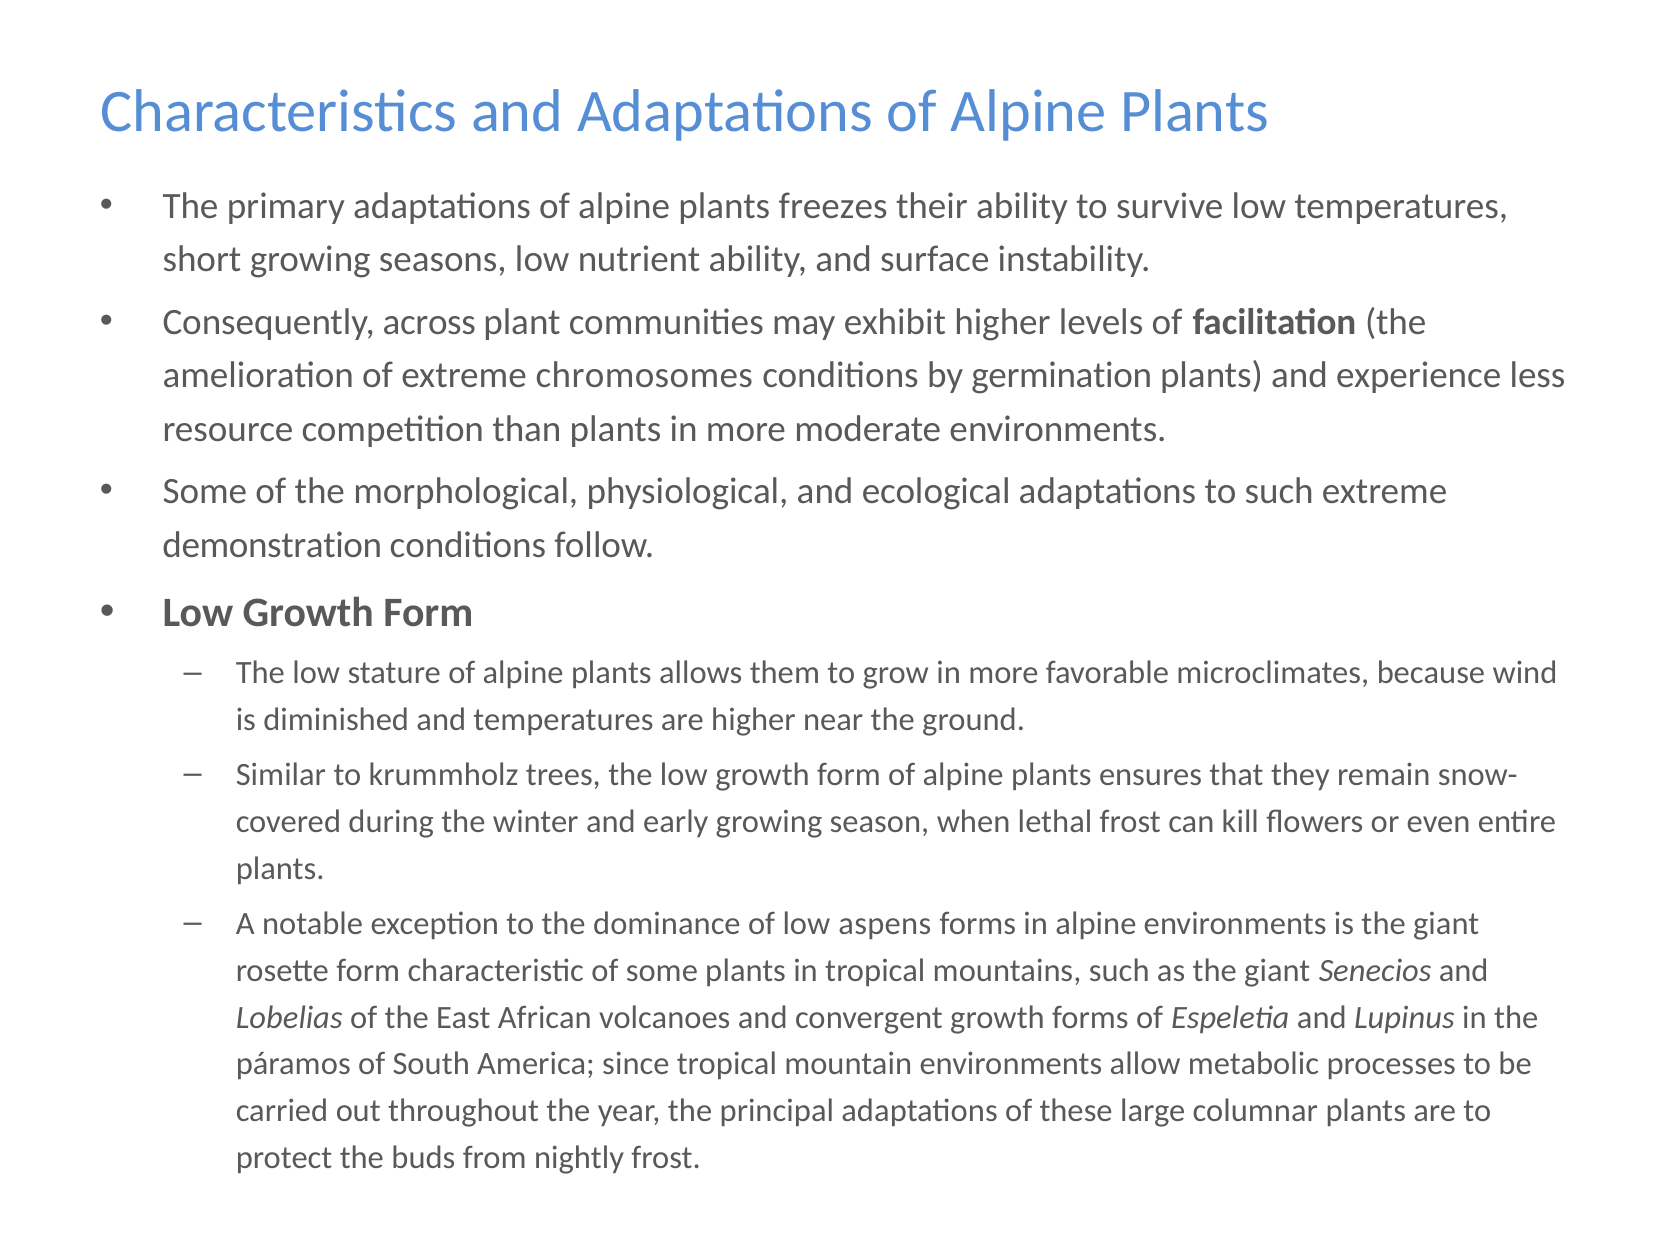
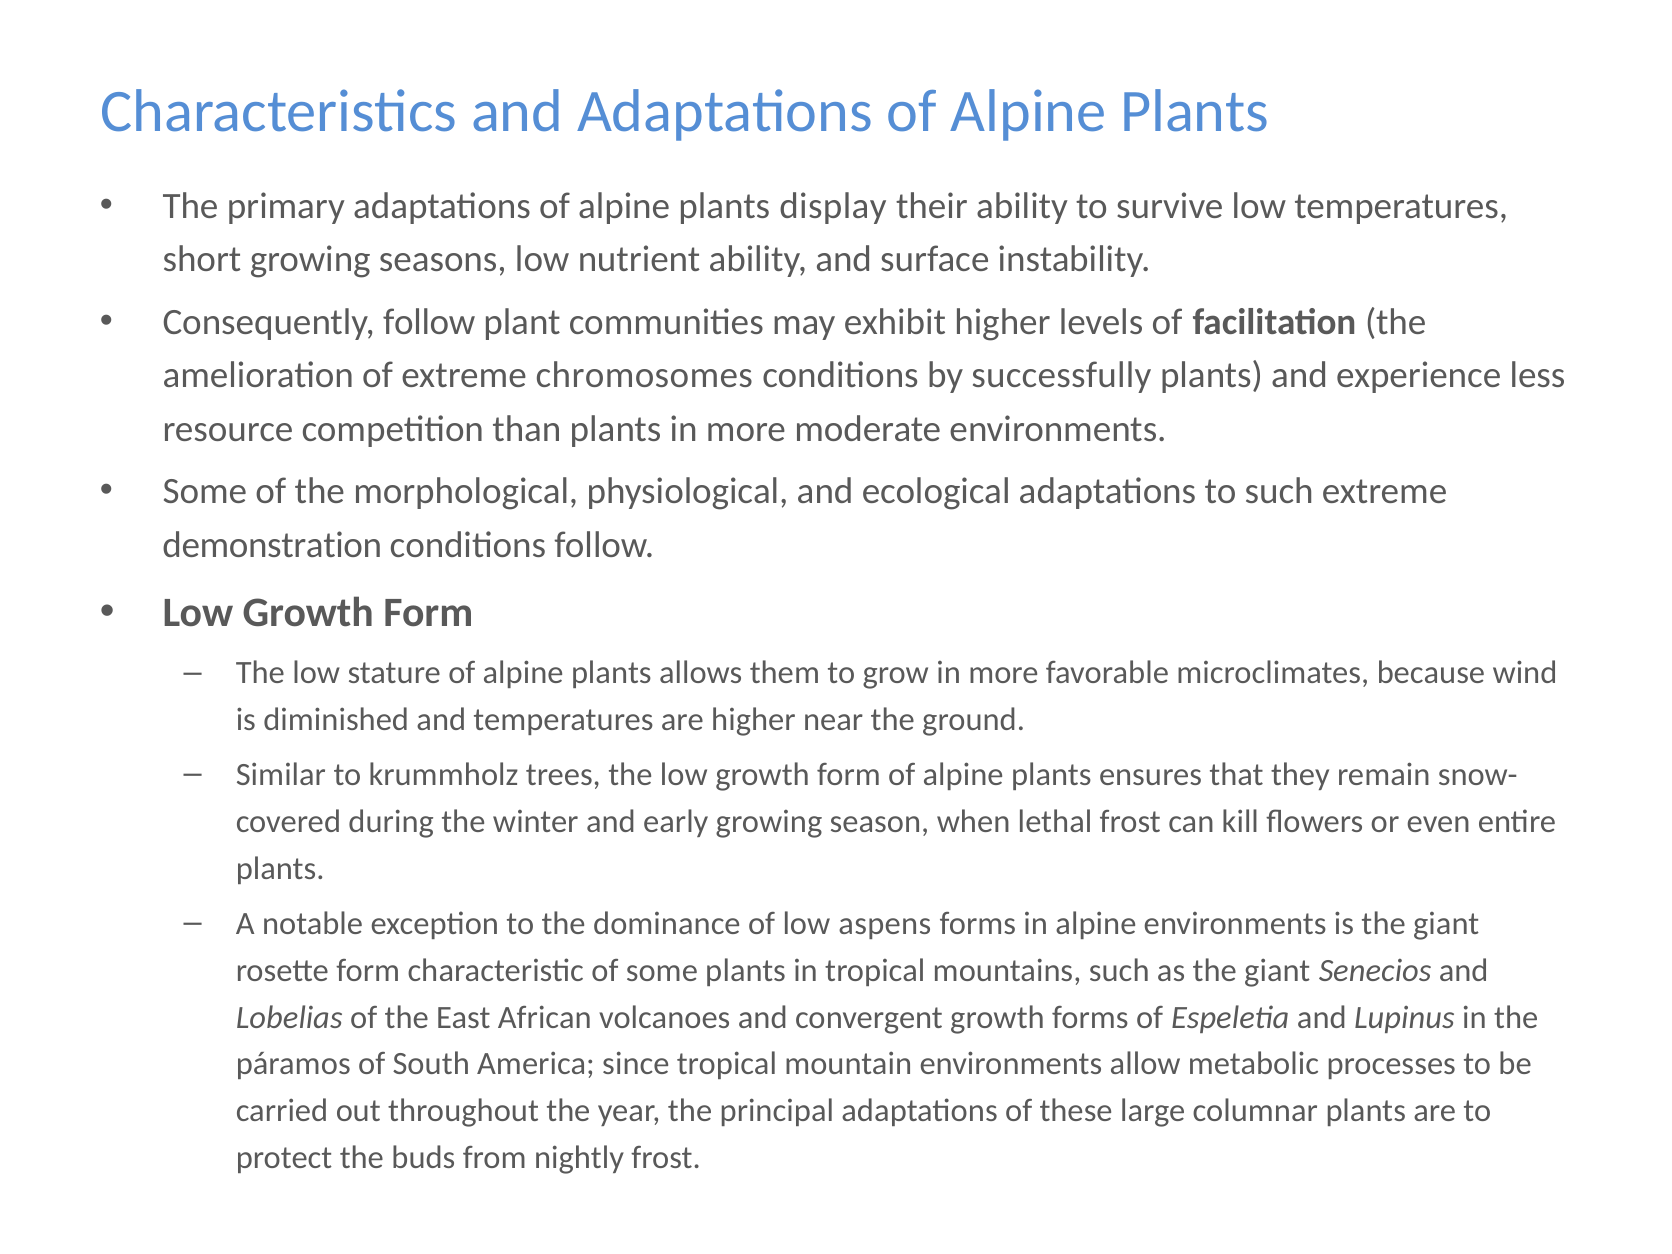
freezes: freezes -> display (833, 206)
Consequently across: across -> follow (429, 322)
germination: germination -> successfully (1061, 376)
